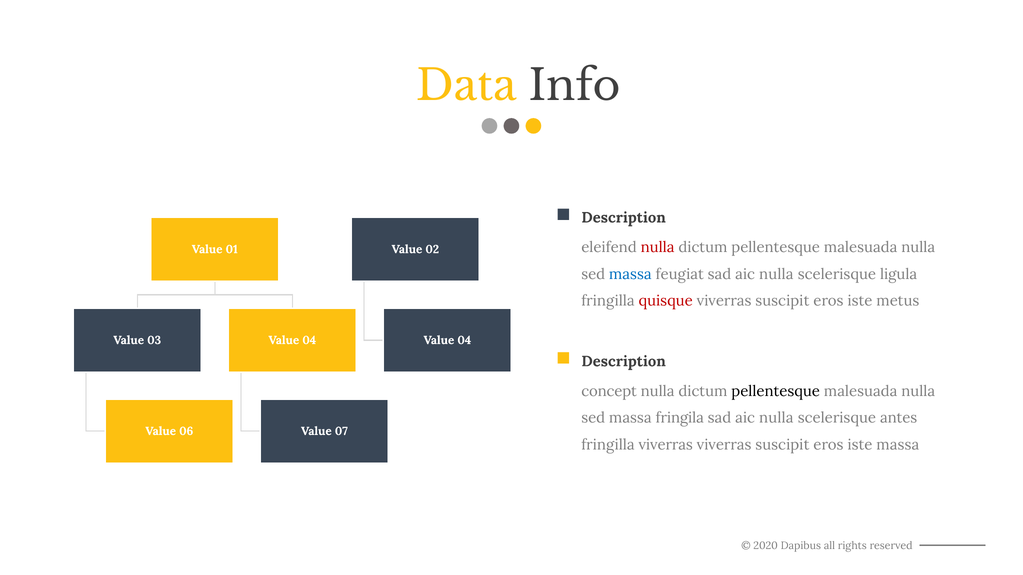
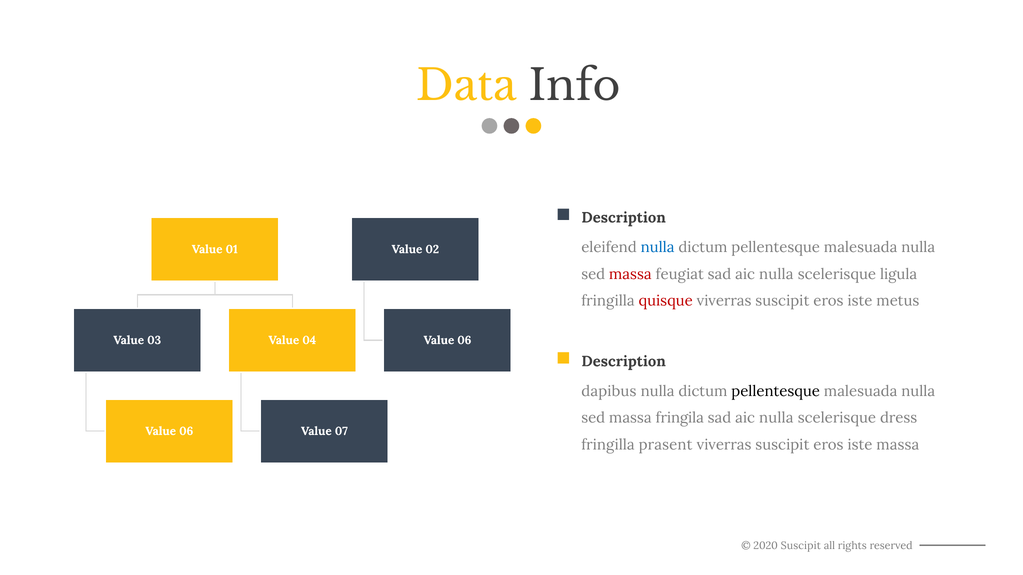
nulla colour: red -> blue (658, 248)
massa colour: blue -> red (630, 274)
04: 04 -> 06 (464, 340)
concept: concept -> dapibus (609, 391)
antes: antes -> dress (899, 418)
fringilla viverras: viverras -> prasent (666, 445)
2020 Dapibus: Dapibus -> Suscipit (801, 546)
